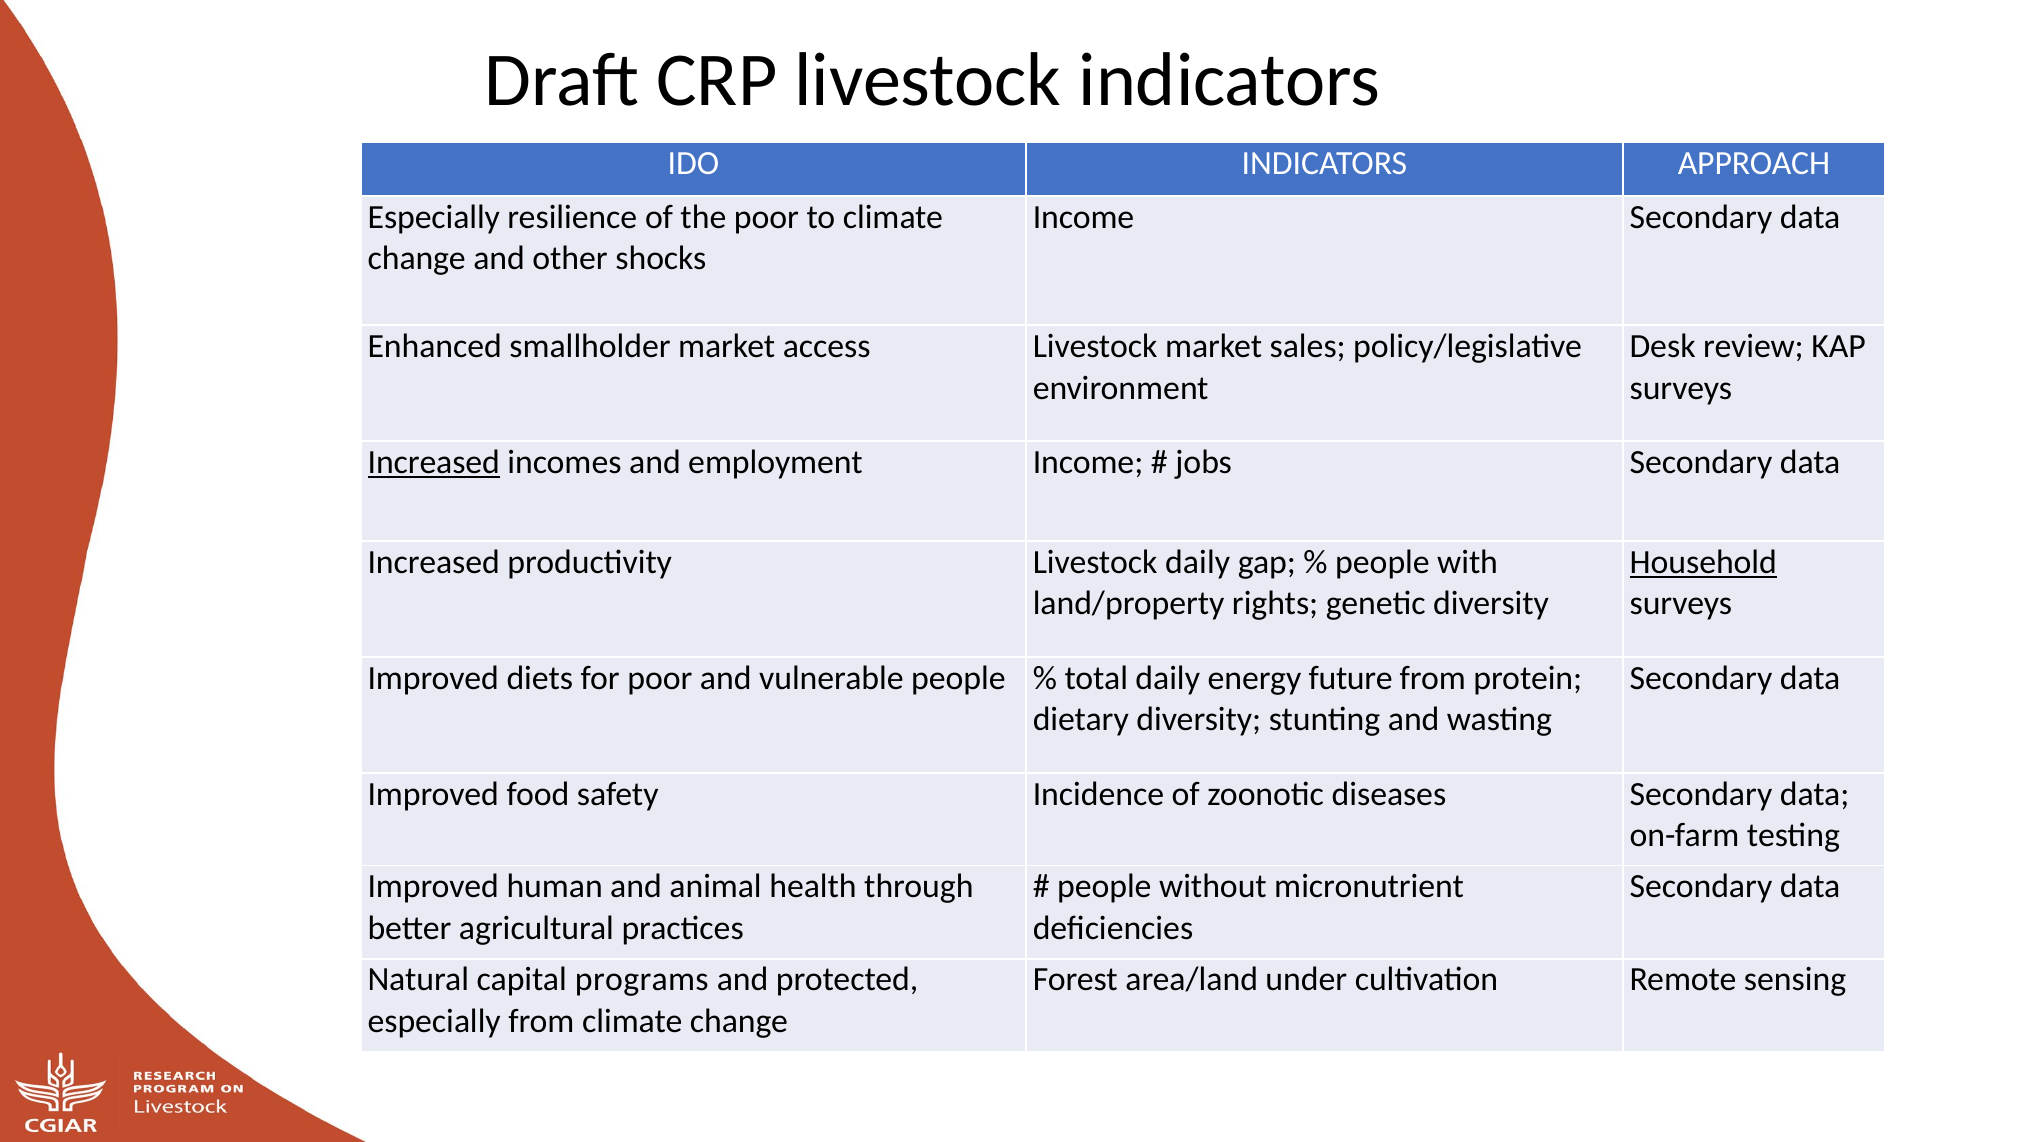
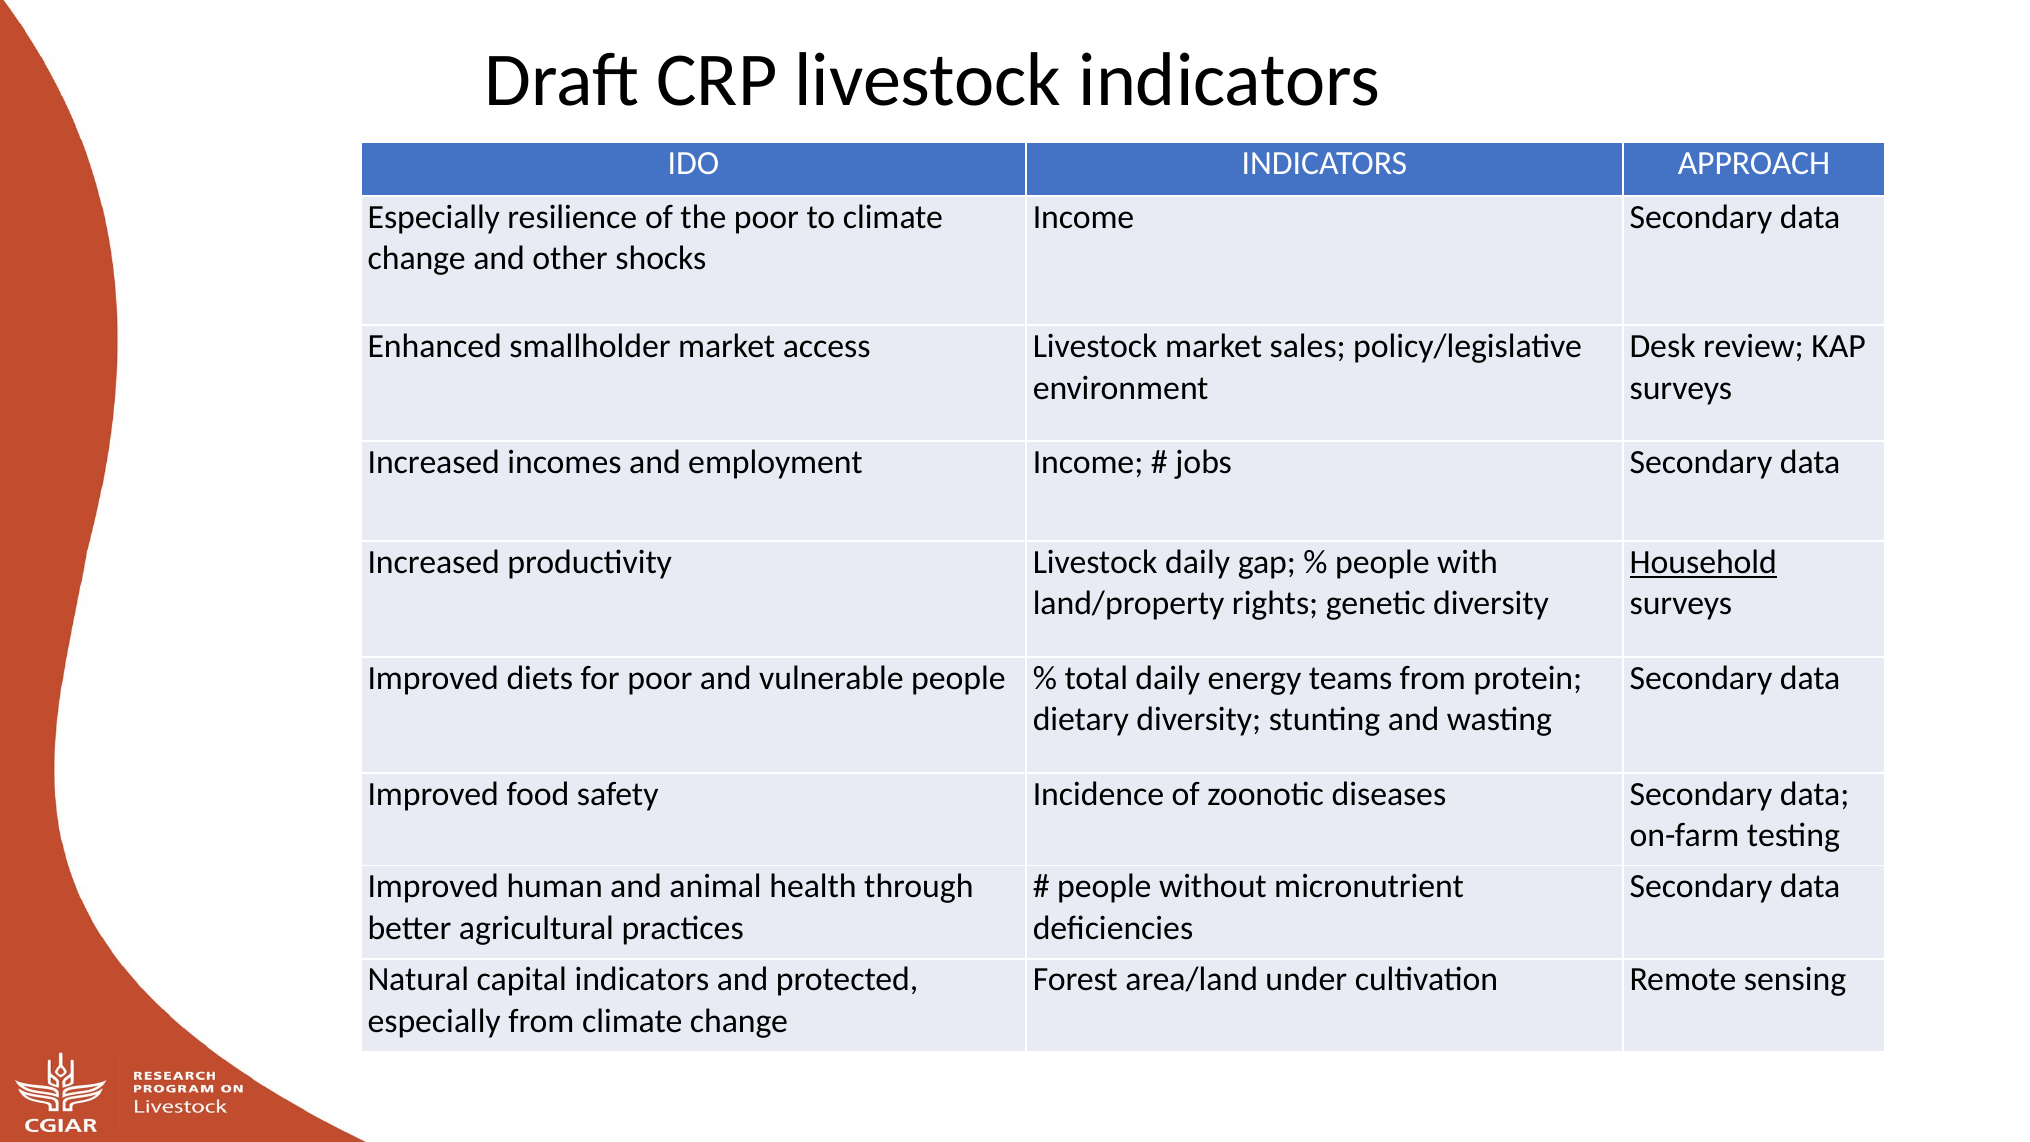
Increased underline: present -> none (434, 462)
future: future -> teams (1351, 678)
capital programs: programs -> indicators (642, 980)
